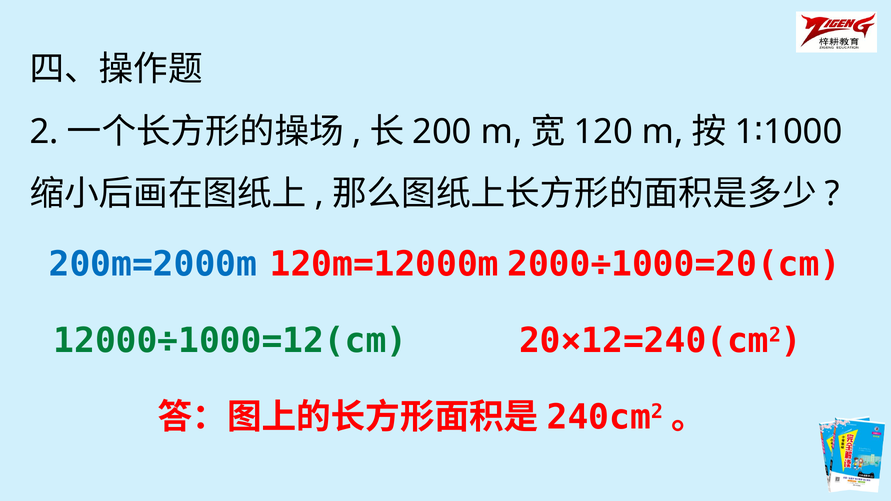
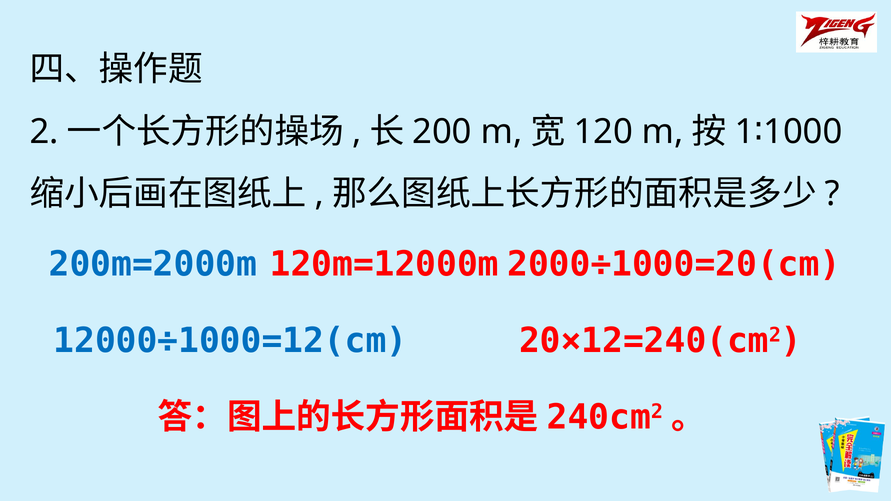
12000÷1000=12(cm colour: green -> blue (230, 341)
